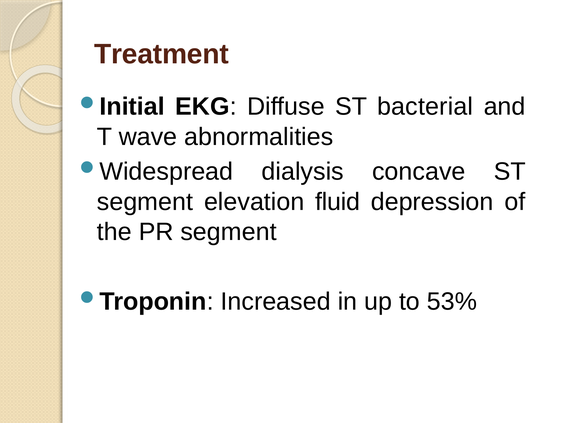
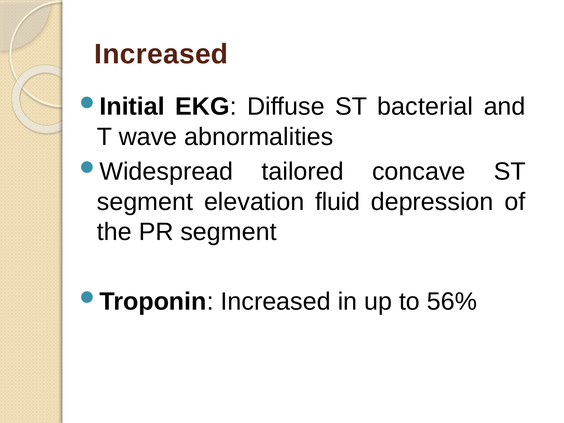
Treatment: Treatment -> Increased (161, 54)
dialysis: dialysis -> tailored (303, 172)
53%: 53% -> 56% (452, 302)
